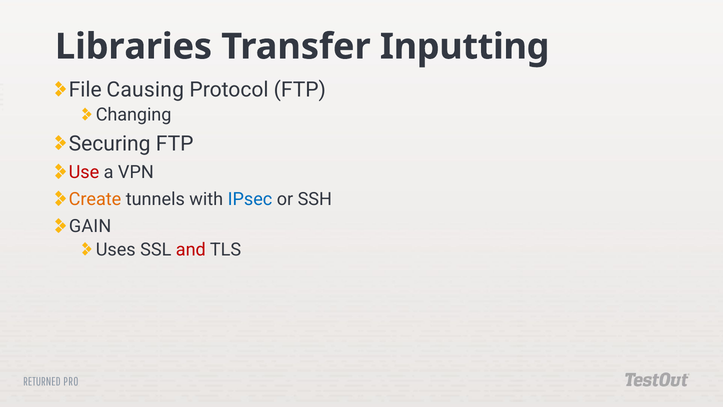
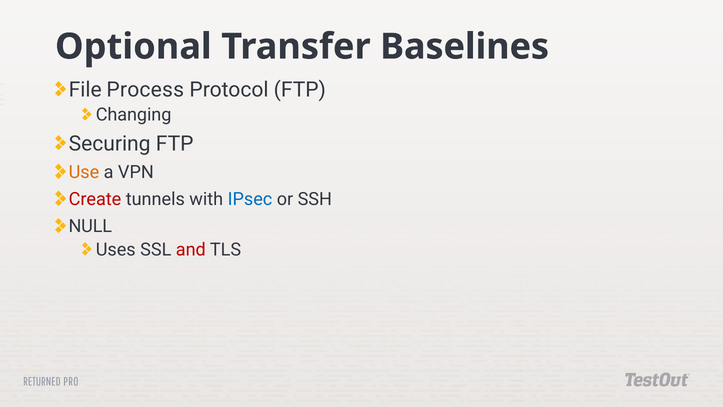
Libraries: Libraries -> Optional (133, 47)
Inputting: Inputting -> Baselines (465, 47)
Causing: Causing -> Process (145, 90)
Use colour: red -> orange (84, 172)
Create colour: orange -> red (95, 199)
GAIN: GAIN -> NULL (90, 226)
